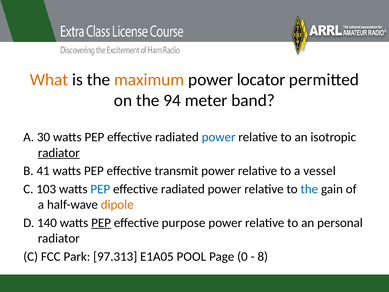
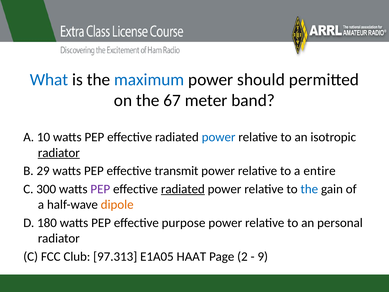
What colour: orange -> blue (49, 80)
maximum colour: orange -> blue (149, 80)
locator: locator -> should (261, 80)
94: 94 -> 67 (172, 100)
30: 30 -> 10 (44, 137)
41: 41 -> 29 (43, 171)
vessel: vessel -> entire (320, 171)
103: 103 -> 300 (46, 189)
PEP colour: blue -> purple (100, 189)
radiated underline: none -> present (183, 189)
140: 140 -> 180 (47, 223)
PEP underline: present -> none (101, 223)
Park: Park -> Club (77, 256)
POOL: POOL -> HAAT (191, 256)
0: 0 -> 2 (242, 256)
8: 8 -> 9 (263, 256)
